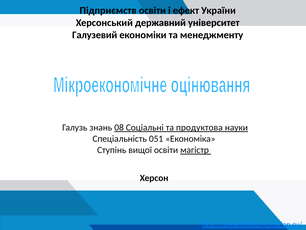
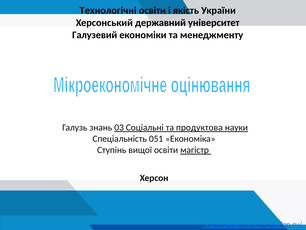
Підприємств: Підприємств -> Технологічні (108, 10)
ефект: ефект -> якість (186, 10)
08: 08 -> 03 (119, 127)
